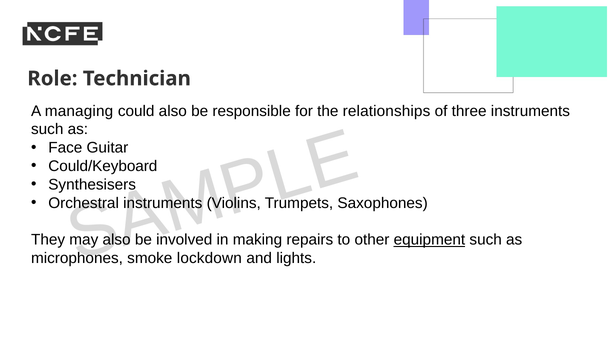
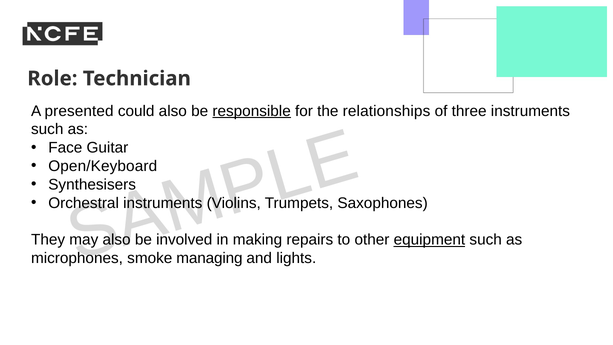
managing: managing -> presented (79, 111)
responsible underline: none -> present (252, 111)
Could/Keyboard: Could/Keyboard -> Open/Keyboard (103, 166)
lockdown: lockdown -> managing (209, 258)
